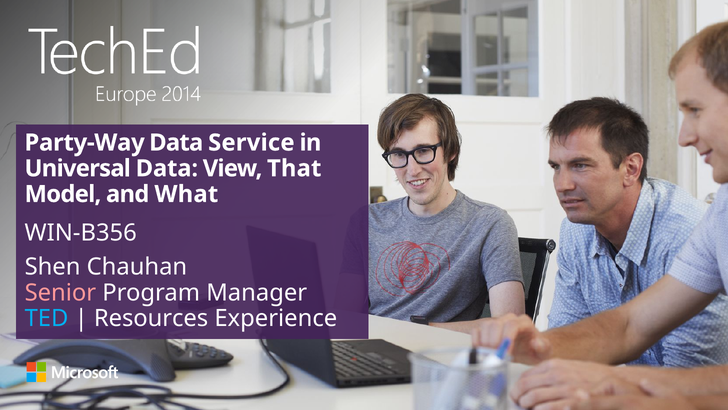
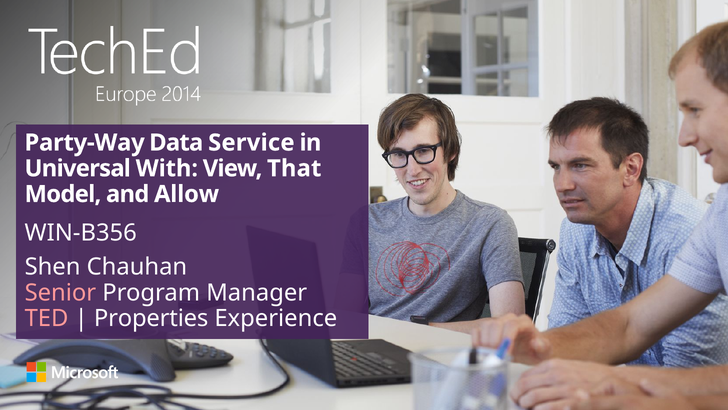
Universal Data: Data -> With (167, 168)
What: What -> Allow (187, 194)
TED colour: light blue -> pink (47, 318)
Resources: Resources -> Properties (151, 318)
